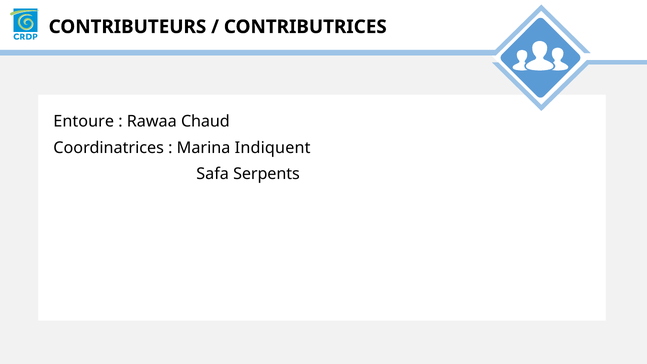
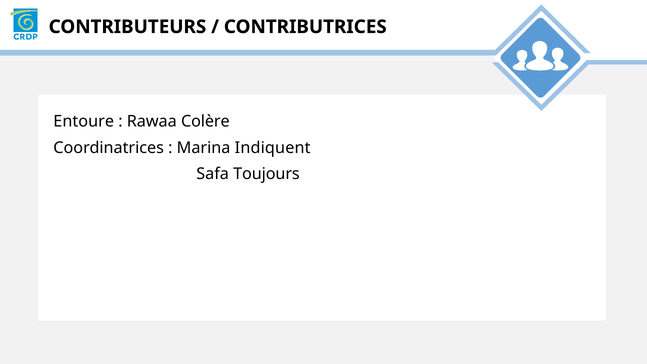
Chaud: Chaud -> Colère (205, 122)
Serpents: Serpents -> Toujours (266, 174)
